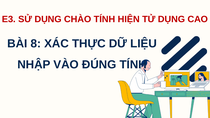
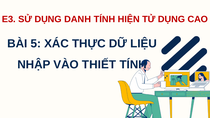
CHÀO: CHÀO -> DANH (78, 19)
8: 8 -> 5 (36, 44)
ĐÚNG: ĐÚNG -> THIẾT (99, 65)
